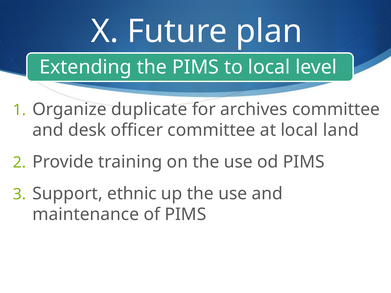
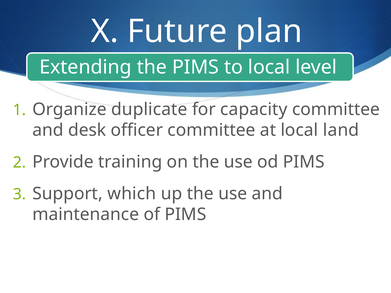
archives: archives -> capacity (254, 109)
ethnic: ethnic -> which (132, 194)
